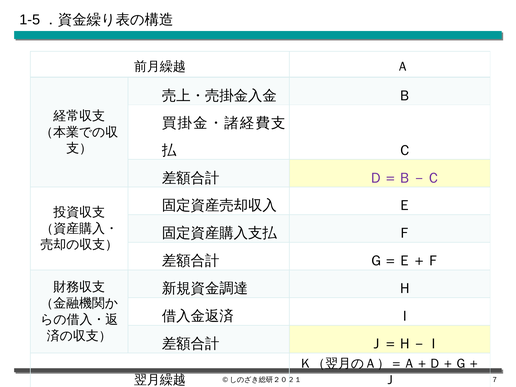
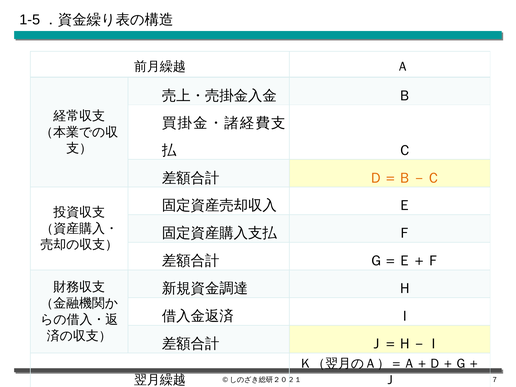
Ｄ＝Ｂ－Ｃ colour: purple -> orange (405, 178)
